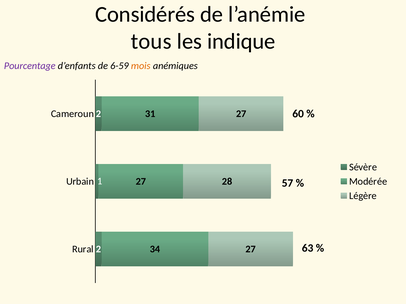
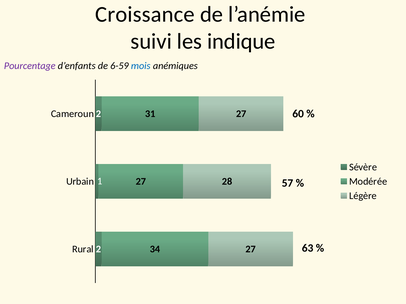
Considérés: Considérés -> Croissance (145, 14)
tous: tous -> suivi (151, 41)
mois colour: orange -> blue (141, 66)
